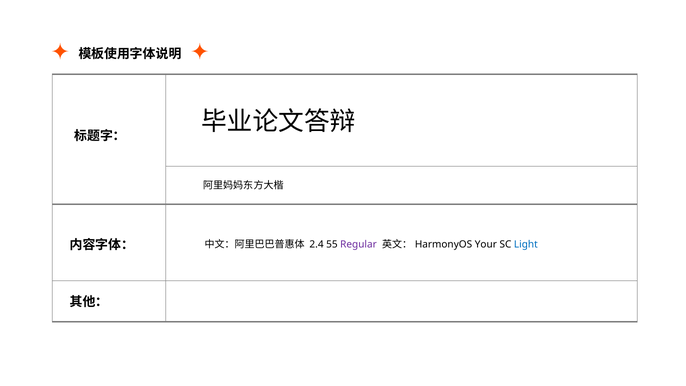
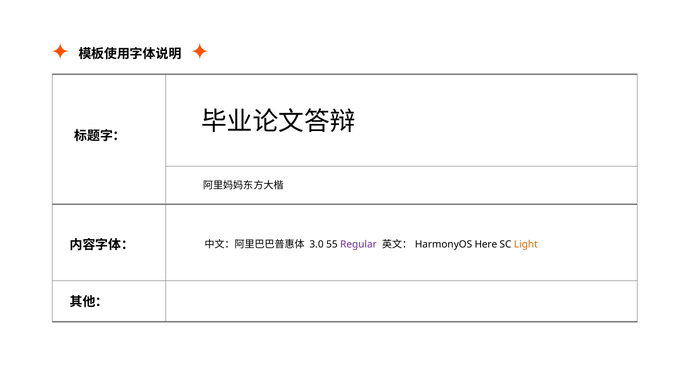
2.4: 2.4 -> 3.0 (317, 244)
Your: Your -> Here (486, 244)
Light colour: blue -> orange (526, 244)
